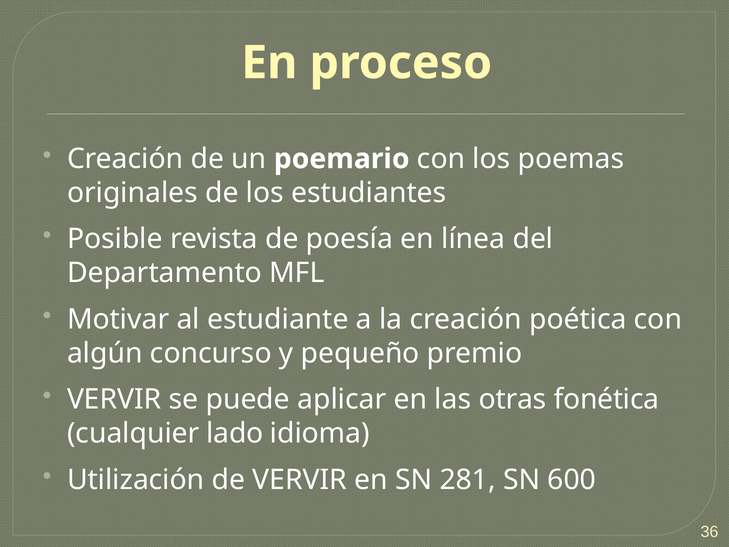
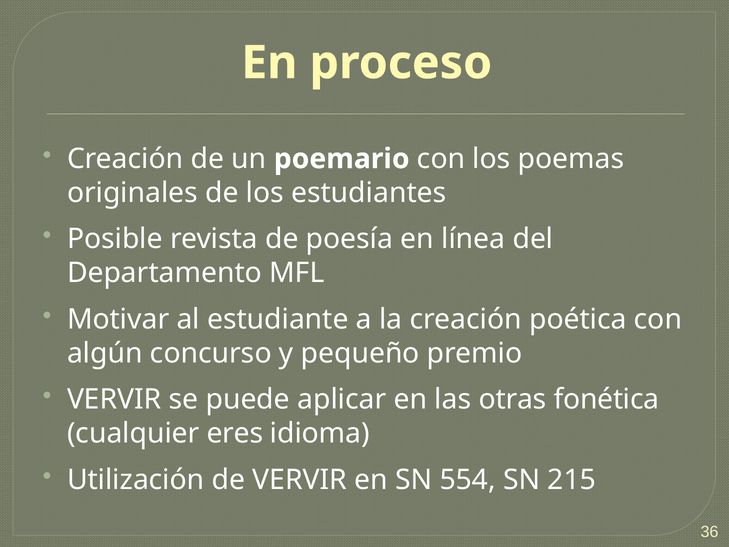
lado: lado -> eres (235, 433)
281: 281 -> 554 (468, 480)
600: 600 -> 215 (572, 480)
